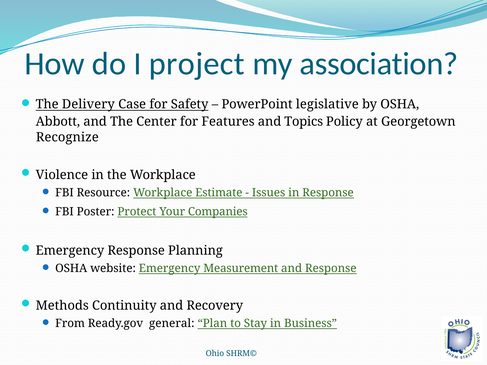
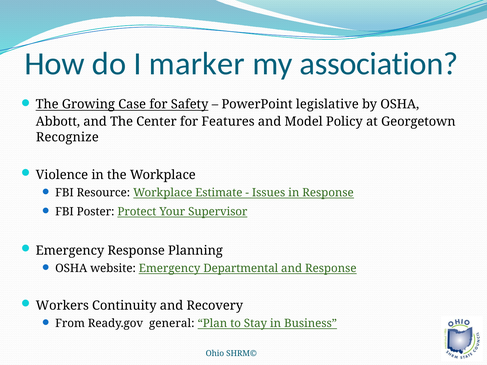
project: project -> marker (197, 64)
Delivery: Delivery -> Growing (88, 104)
Topics: Topics -> Model (304, 122)
Companies: Companies -> Supervisor (218, 212)
Measurement: Measurement -> Departmental (241, 269)
Methods: Methods -> Workers (62, 306)
